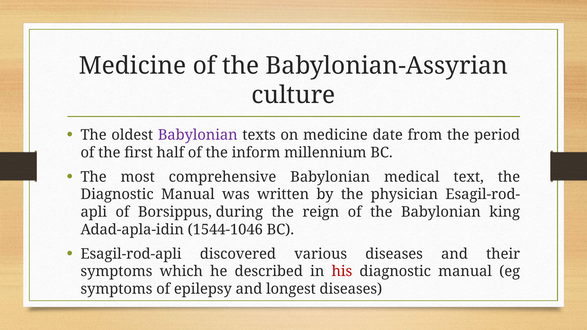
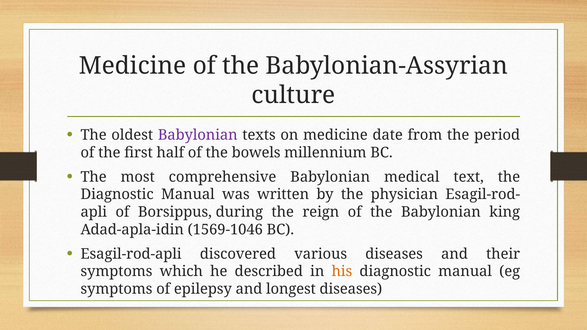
inform: inform -> bowels (256, 153)
1544-1046: 1544-1046 -> 1569-1046 (225, 230)
his colour: red -> orange (342, 272)
